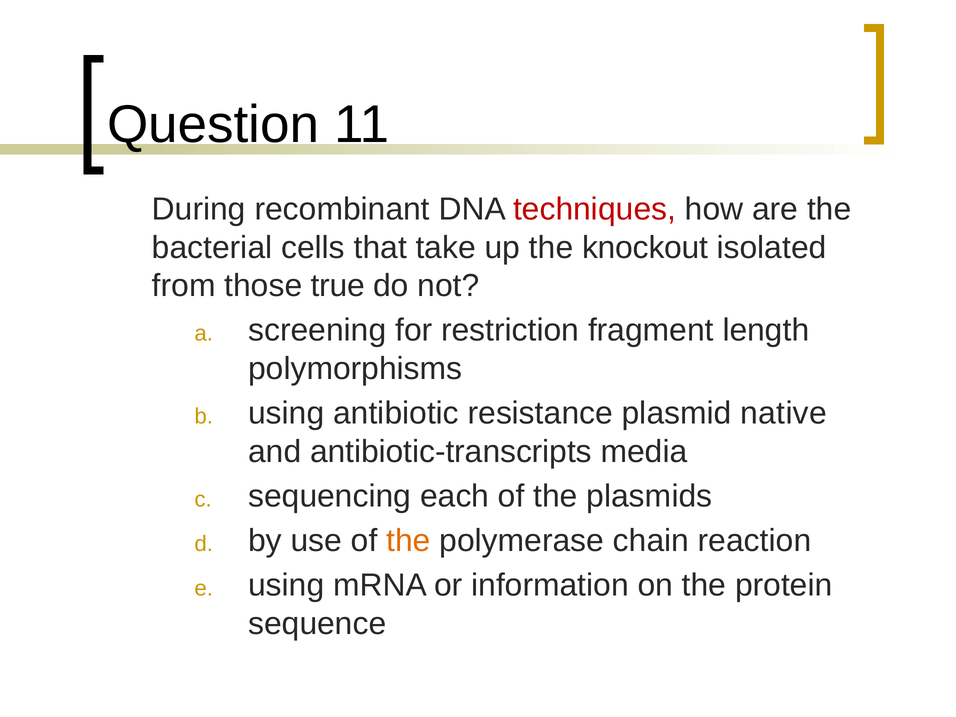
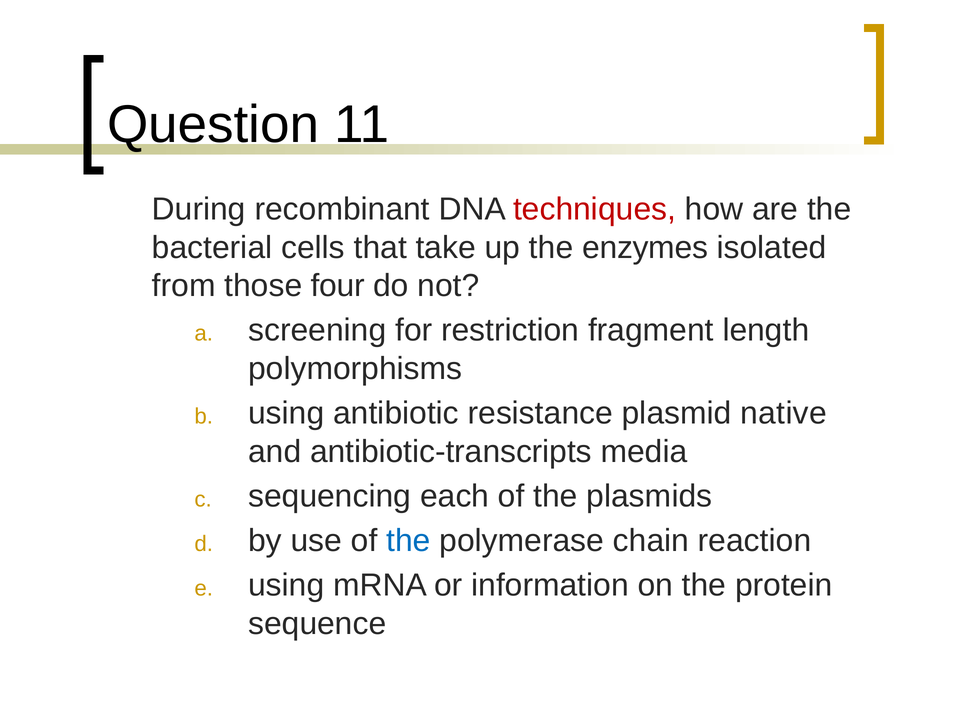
knockout: knockout -> enzymes (645, 248)
true: true -> four (338, 286)
the colour: orange -> blue (408, 541)
